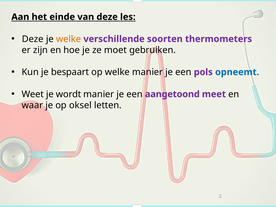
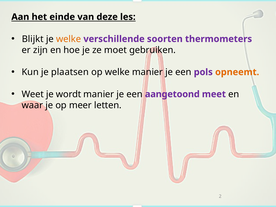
Deze: Deze -> Blijkt (33, 39)
bespaart: bespaart -> plaatsen (70, 72)
opneemt colour: blue -> orange (237, 72)
oksel: oksel -> meer (80, 105)
